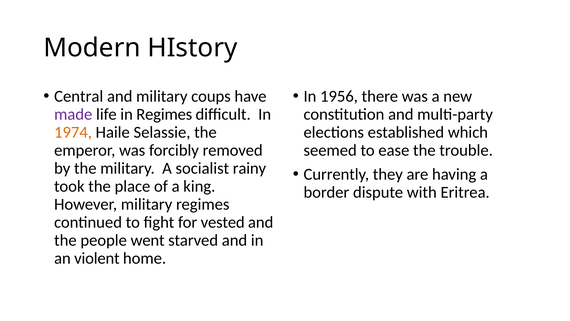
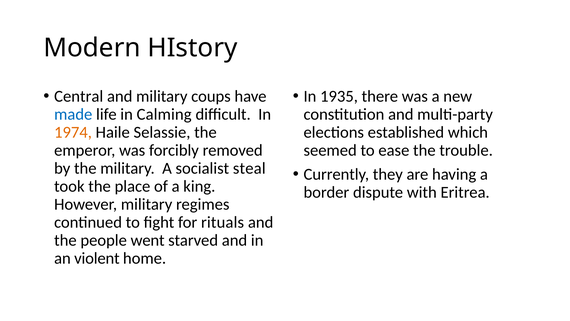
1956: 1956 -> 1935 (339, 96)
made colour: purple -> blue (73, 114)
in Regimes: Regimes -> Calming (164, 114)
rainy: rainy -> steal (249, 168)
vested: vested -> rituals (223, 222)
